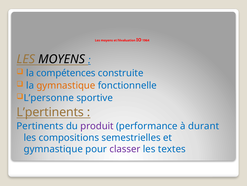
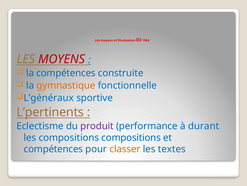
MOYENS colour: black -> red (62, 59)
L’personne: L’personne -> L’généraux (49, 98)
Pertinents: Pertinents -> Eclectisme (40, 126)
compositions semestrielles: semestrielles -> compositions (131, 137)
gymnastique: gymnastique -> compétences (53, 149)
classer colour: purple -> orange (125, 149)
